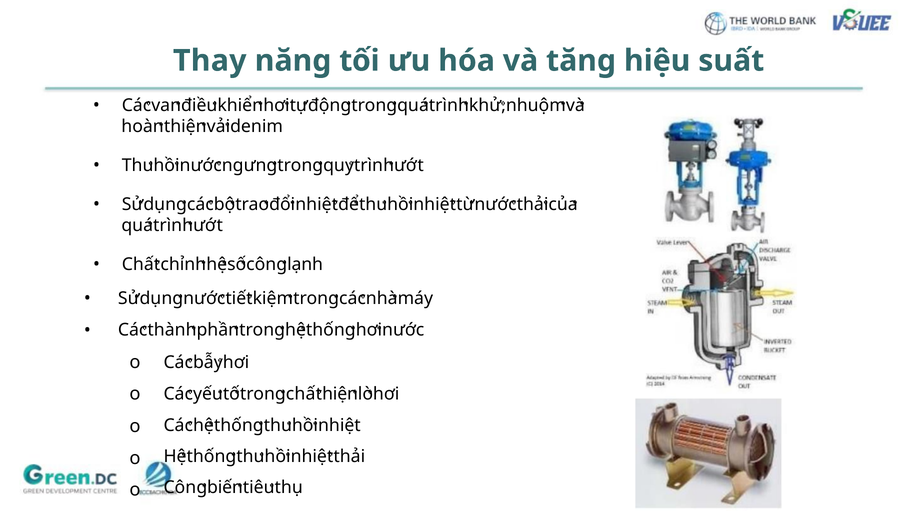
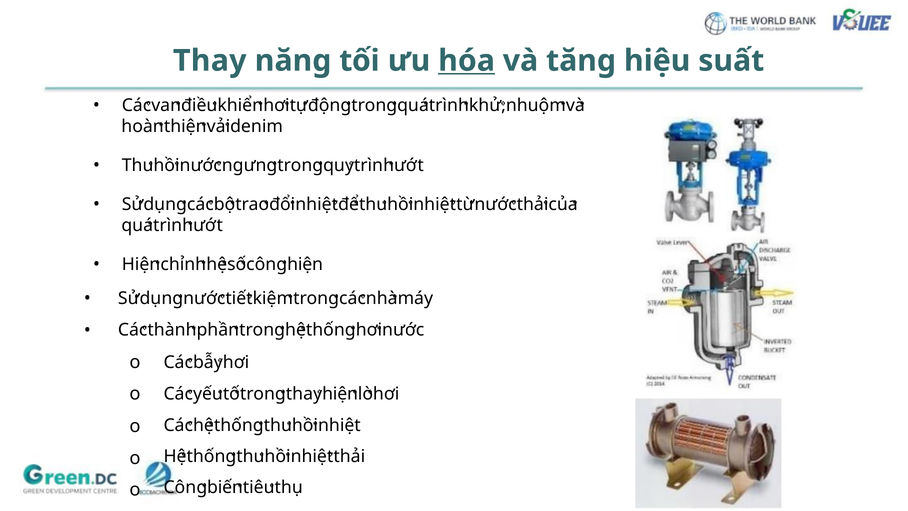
hóa underline: none -> present (467, 61)
Chất: Chất -> Hiện (141, 264)
lạnh: lạnh -> hiện (305, 264)
chất: chất -> thay (304, 394)
